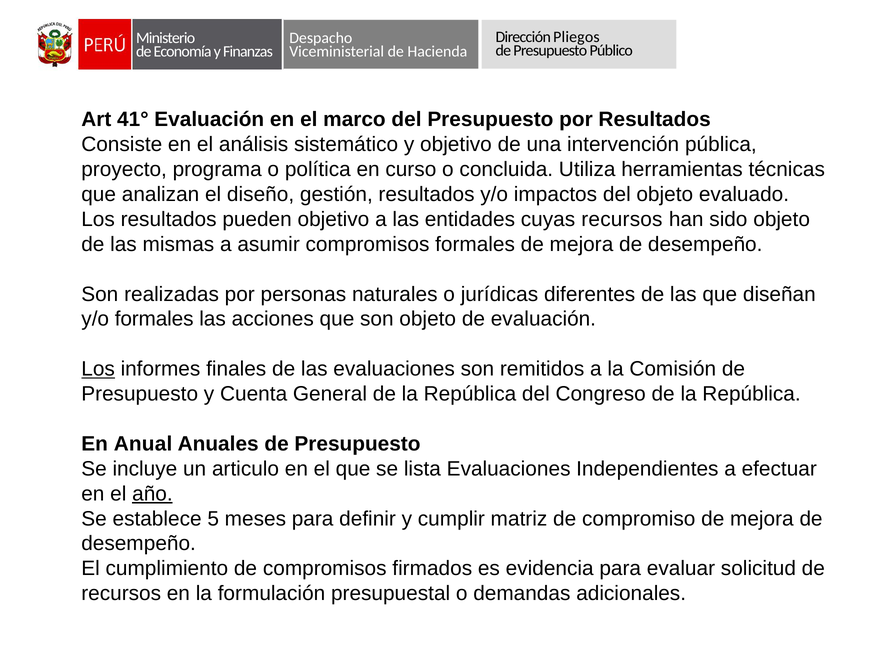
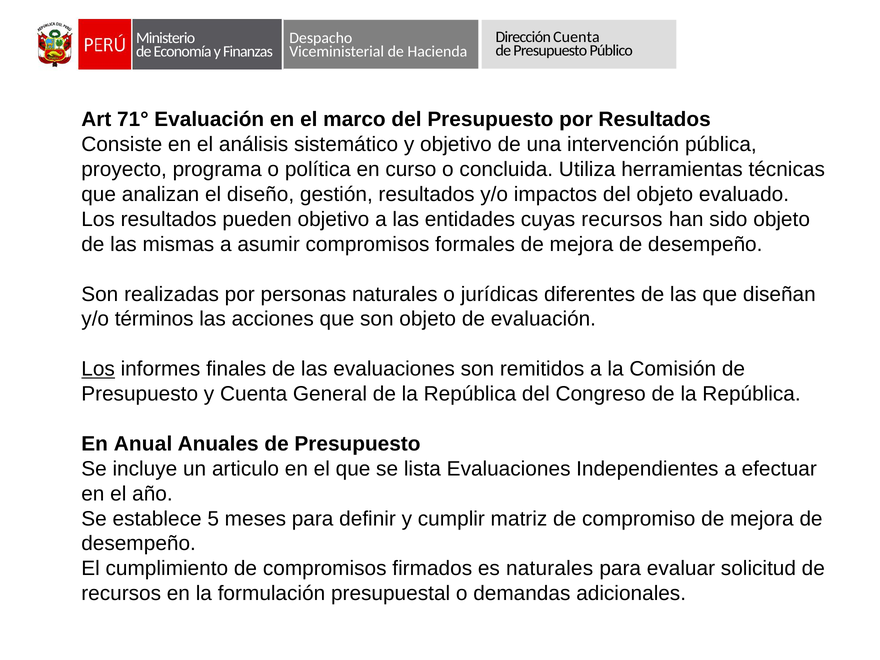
Pliegos: Pliegos -> Cuenta (576, 37)
41°: 41° -> 71° (133, 120)
y/o formales: formales -> términos (154, 319)
año underline: present -> none (152, 494)
es evidencia: evidencia -> naturales (550, 569)
